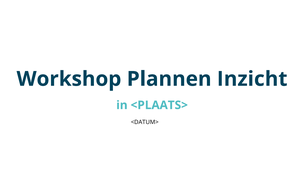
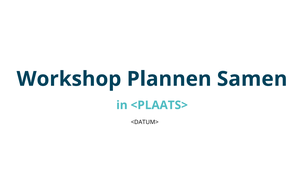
Inzicht: Inzicht -> Samen (252, 79)
